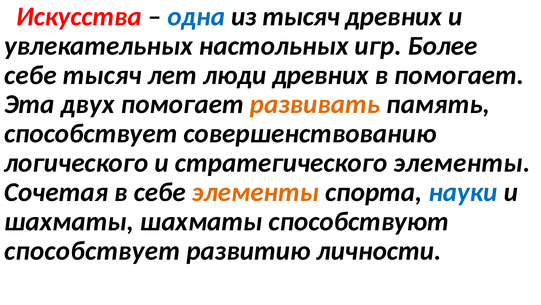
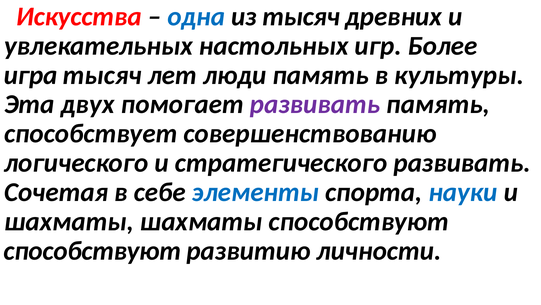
себе: себе -> игра (31, 75)
люди древних: древних -> память (321, 75)
в помогает: помогает -> культуры (459, 75)
развивать colour: orange -> purple (315, 104)
стратегического элементы: элементы -> развивать (462, 163)
элементы colour: orange -> blue (256, 192)
способствует: способствует -> способствуют (92, 250)
